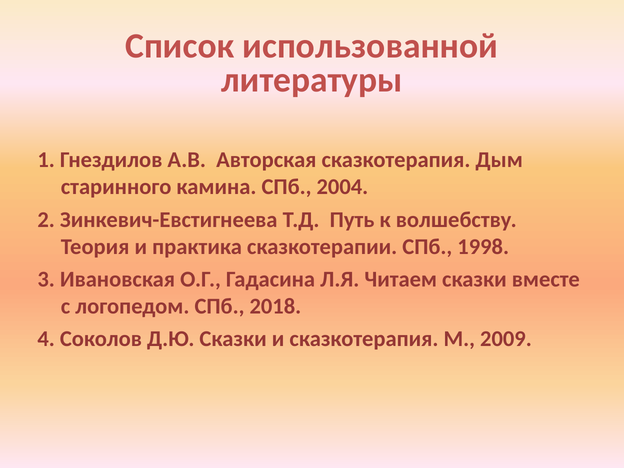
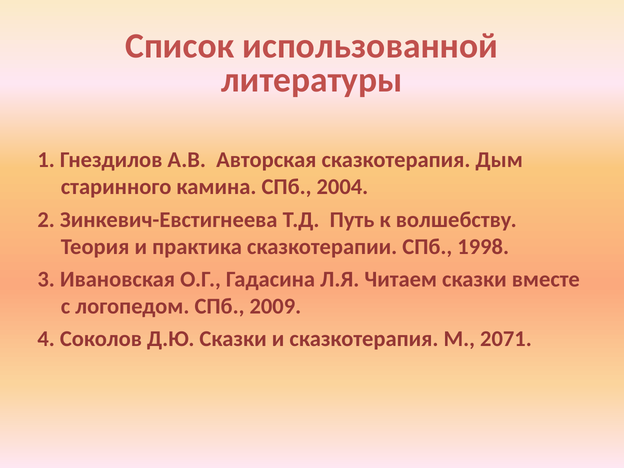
2018: 2018 -> 2009 (275, 306)
2009: 2009 -> 2071 (506, 339)
